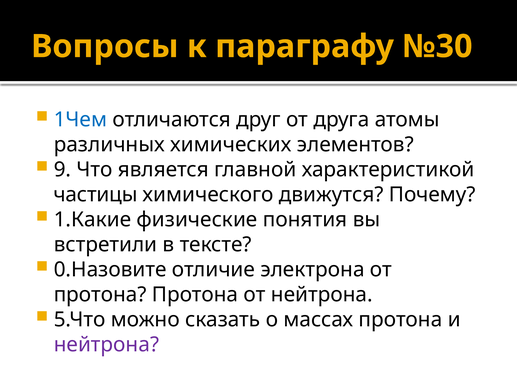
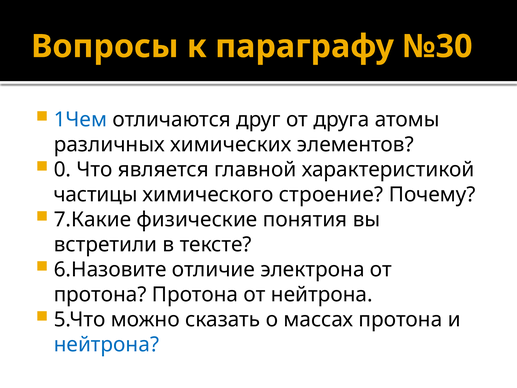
9: 9 -> 0 (62, 169)
движутся: движутся -> строение (331, 194)
1.Какие: 1.Какие -> 7.Какие (92, 219)
0.Назовите: 0.Назовите -> 6.Назовите (110, 269)
нейтрона colour: purple -> blue (106, 344)
